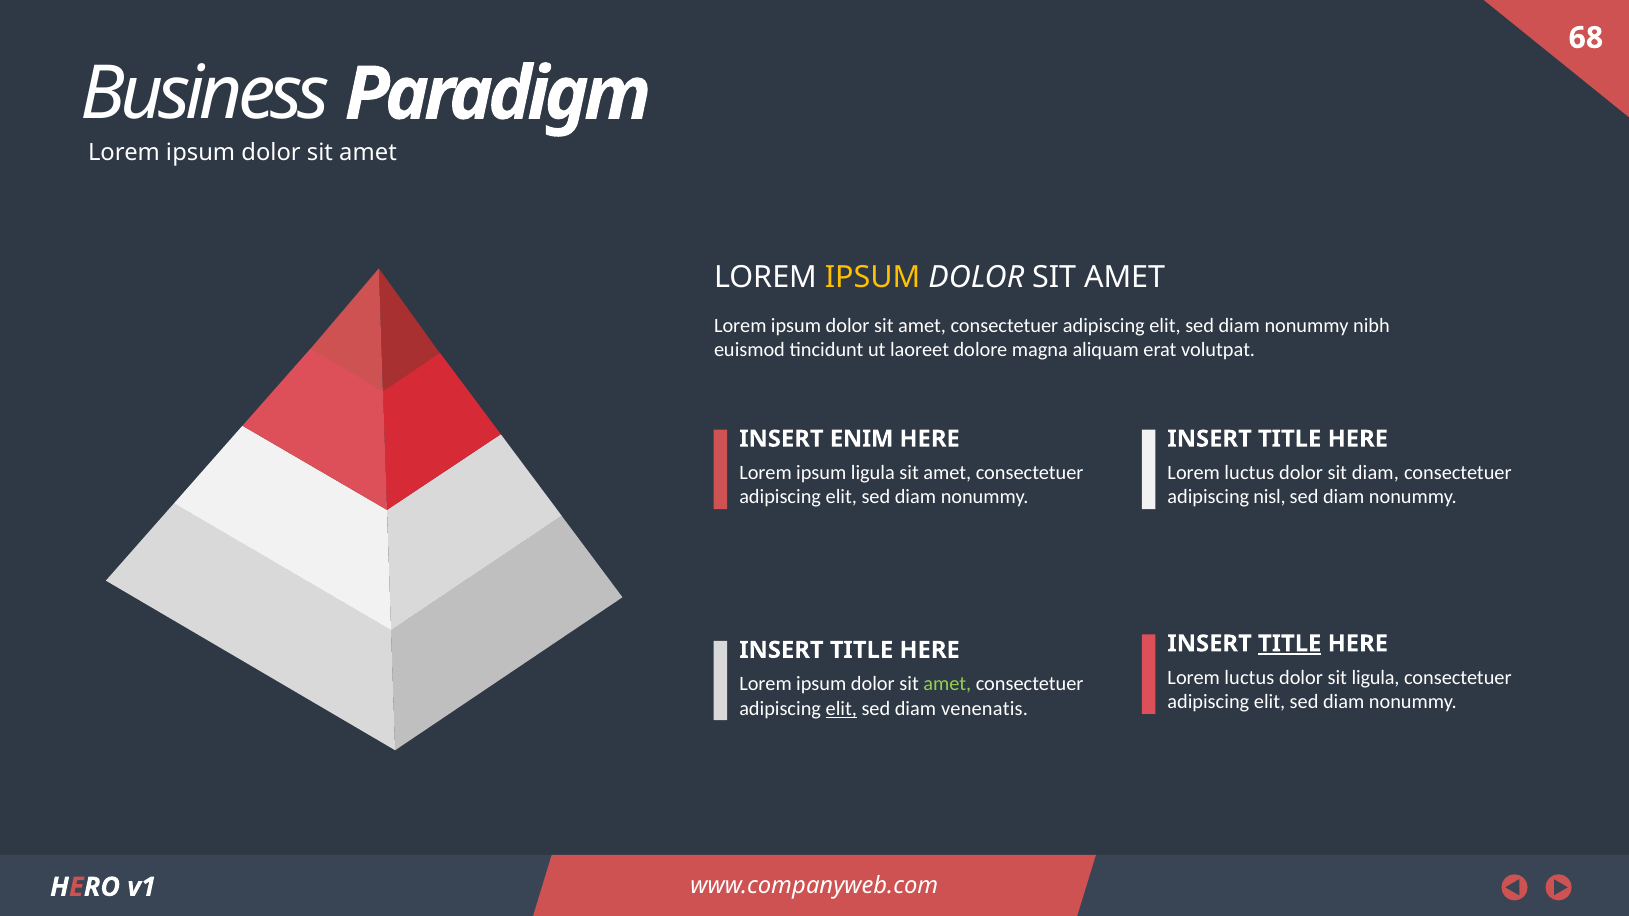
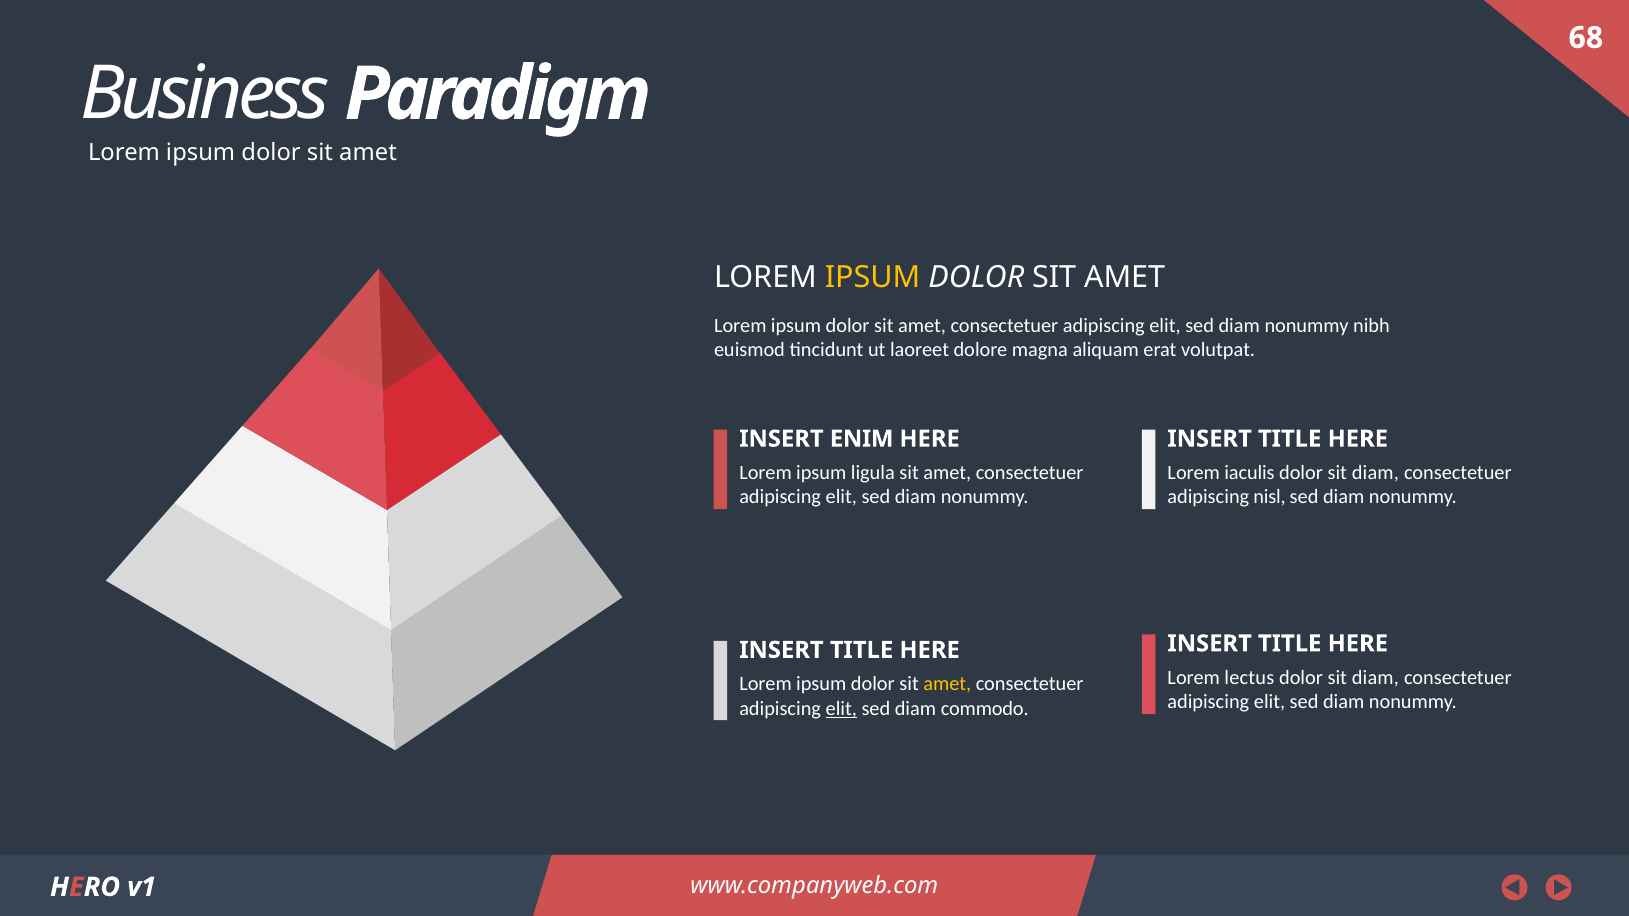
luctus: luctus -> iaculis (1250, 473)
TITLE underline: present -> none (1290, 644)
luctus: luctus -> lectus (1249, 678)
ligula: ligula -> diam (1375, 678)
amet colour: light green -> yellow (947, 684)
venenatis: venenatis -> commodo (985, 709)
